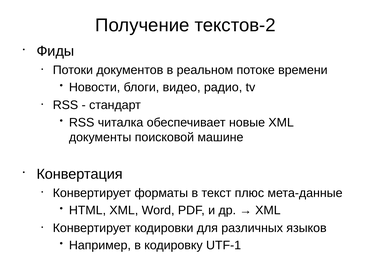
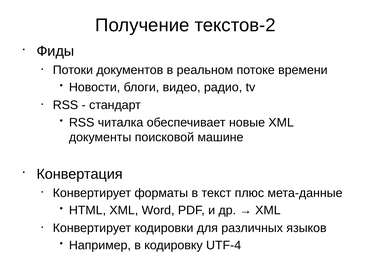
UTF-1: UTF-1 -> UTF-4 (224, 246)
